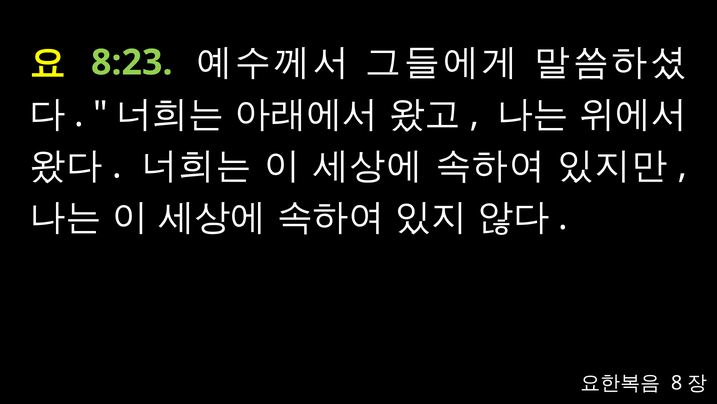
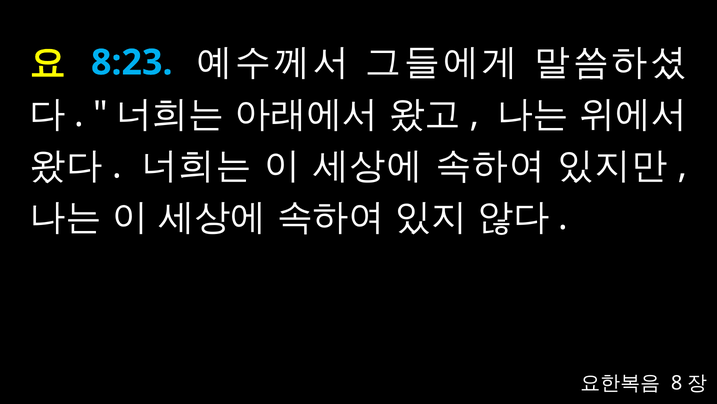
8:23 colour: light green -> light blue (132, 62)
